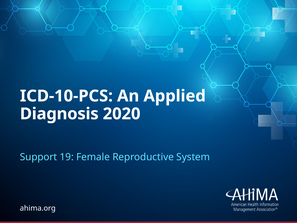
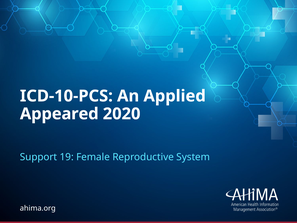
Diagnosis: Diagnosis -> Appeared (59, 114)
